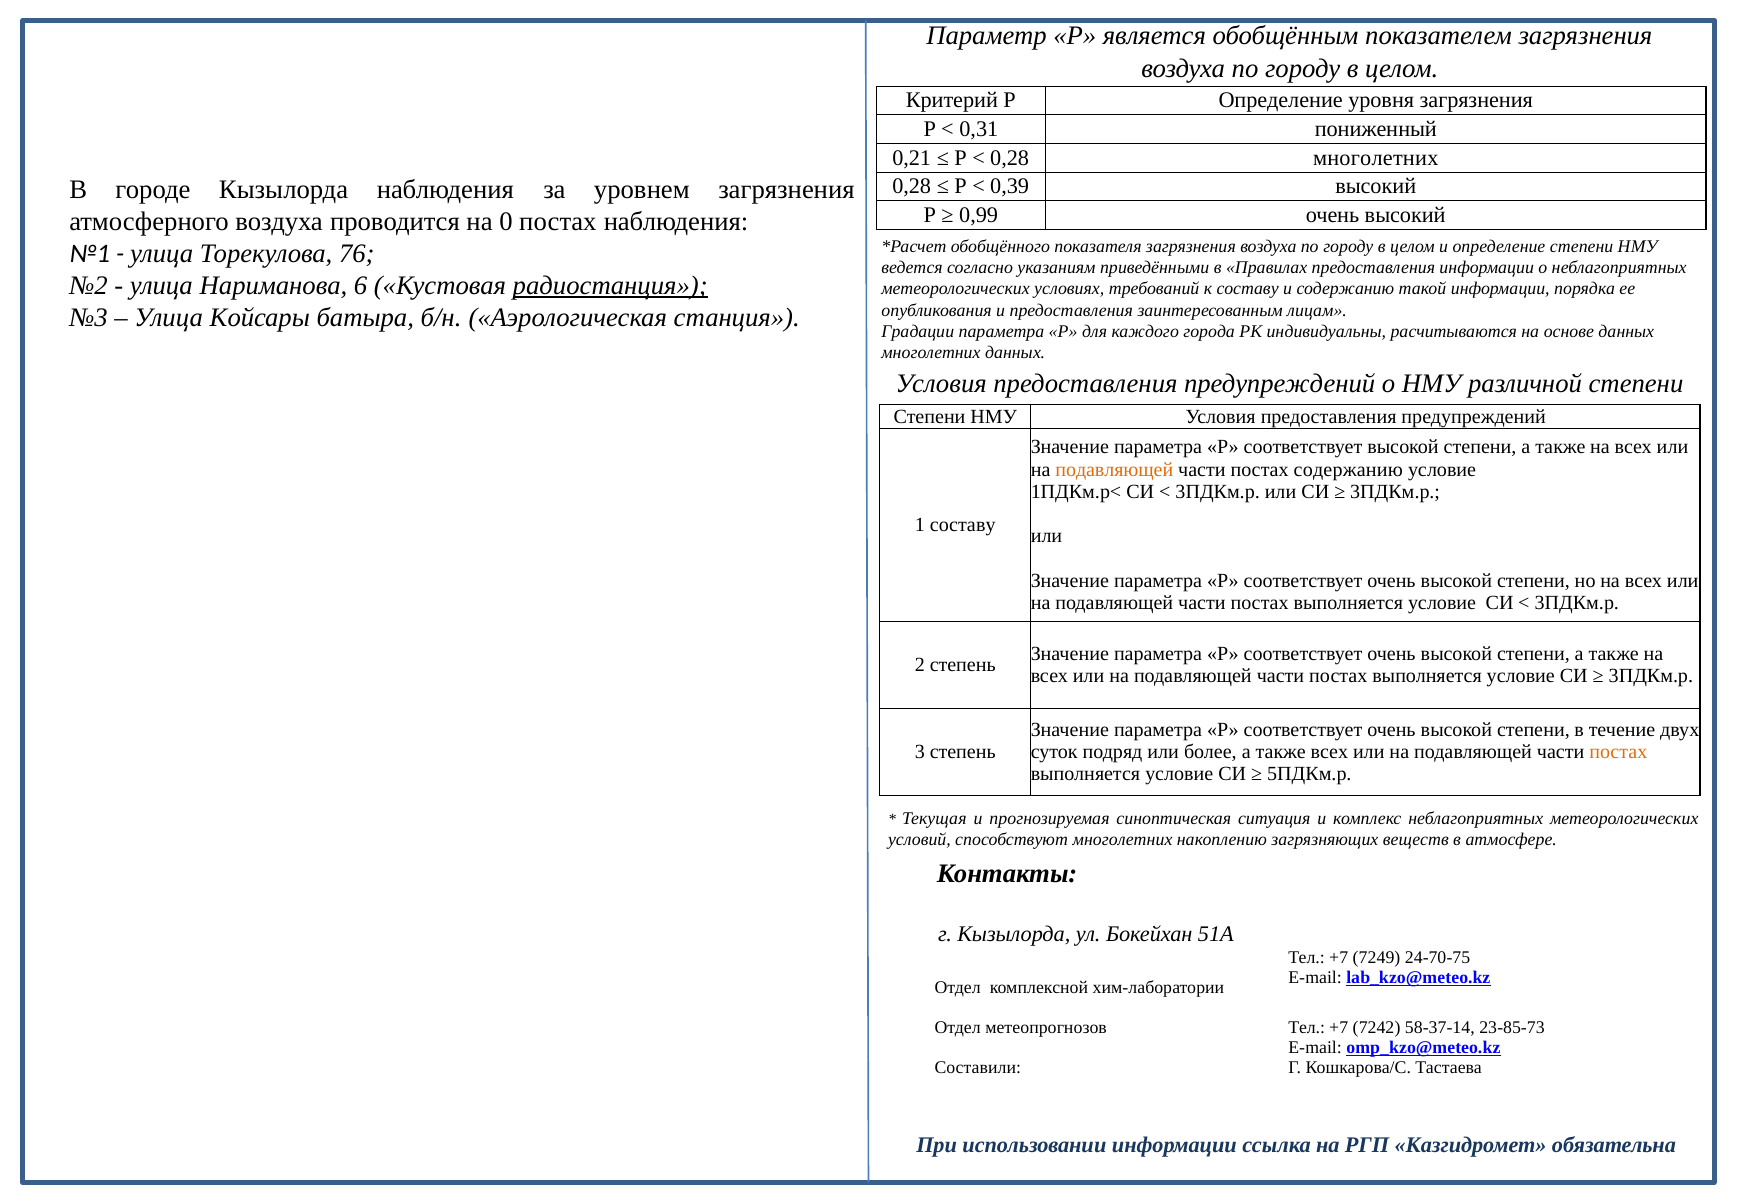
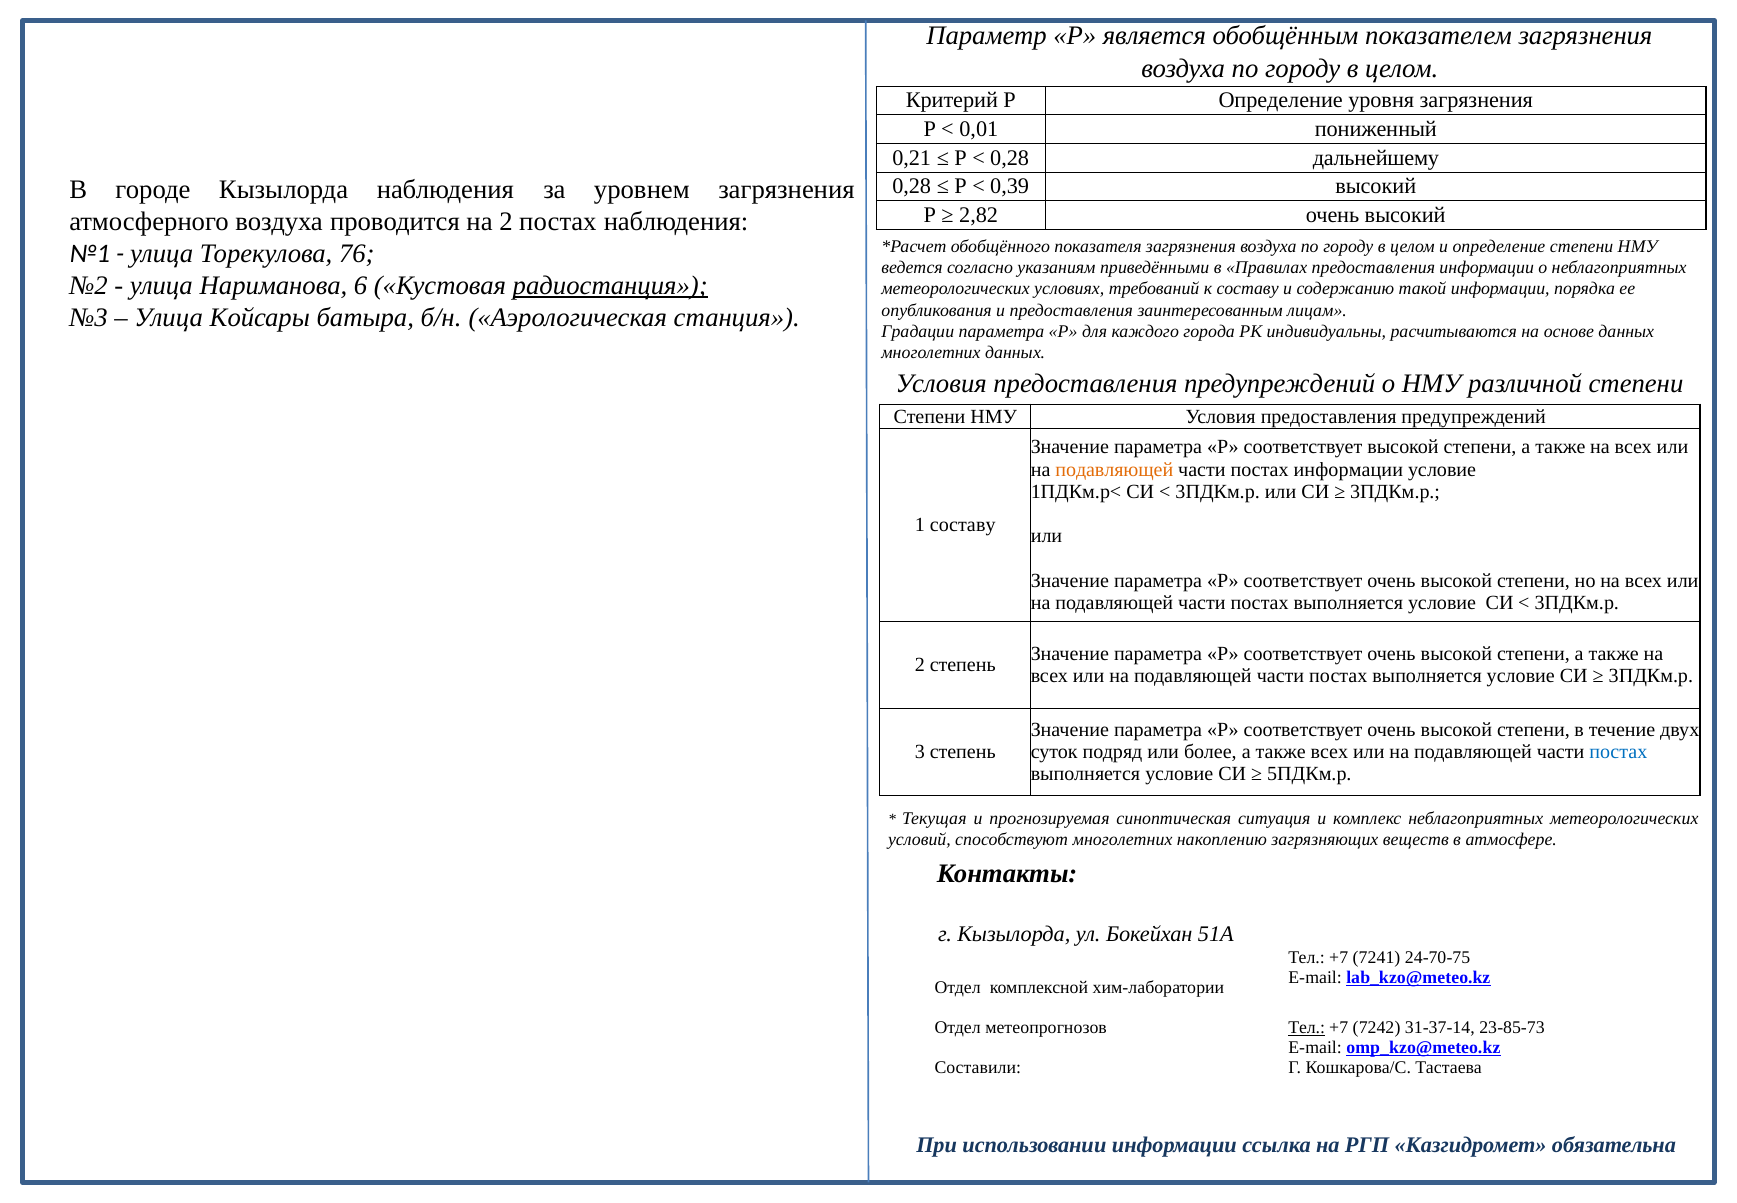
0,31: 0,31 -> 0,01 (979, 129)
0,28 многолетних: многолетних -> дальнейшему (1376, 158)
0,99: 0,99 -> 2,82 (979, 215)
на 0: 0 -> 2 (506, 221)
постах содержанию: содержанию -> информации (1348, 469)
постах colour: orange -> blue (1618, 752)
7249: 7249 -> 7241 (1377, 957)
Тел underline: none -> present (1307, 1028)
58-37-14: 58-37-14 -> 31-37-14 (1440, 1028)
